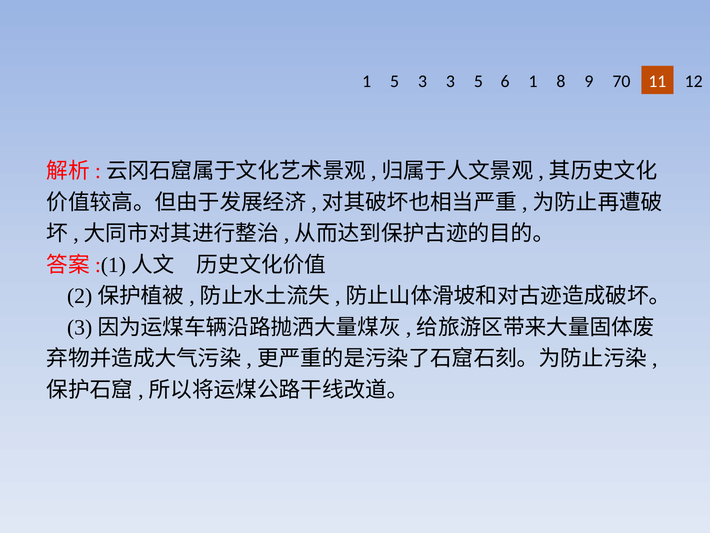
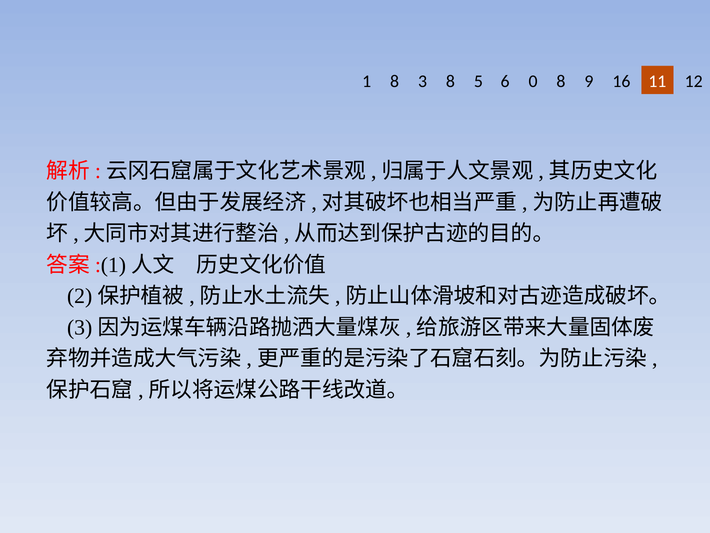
1 5: 5 -> 8 (395, 81)
3 3: 3 -> 8 (450, 81)
6 1: 1 -> 0 (533, 81)
70: 70 -> 16 (621, 81)
